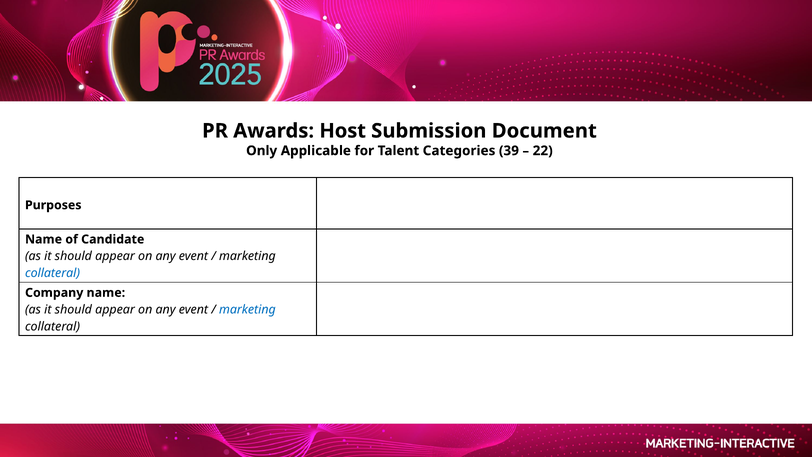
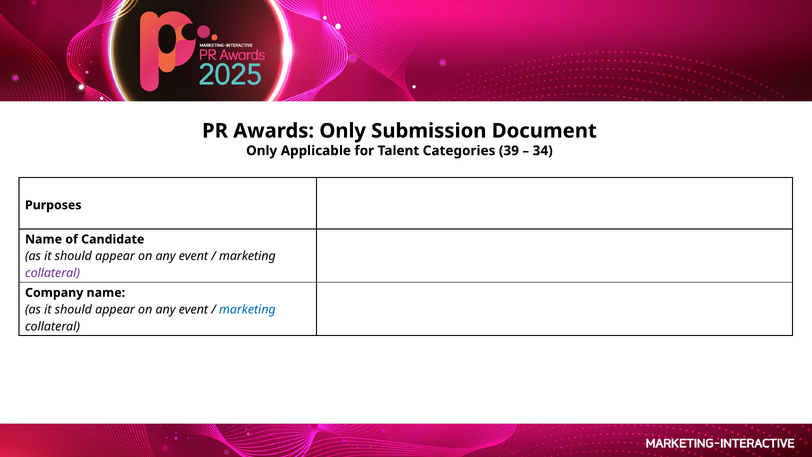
Awards Host: Host -> Only (343, 131)
22: 22 -> 34 (543, 151)
collateral colour: blue -> purple (53, 273)
